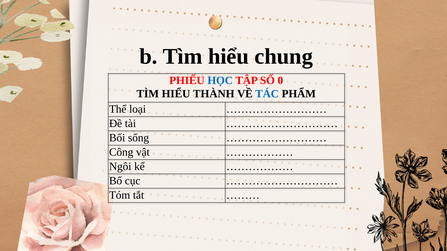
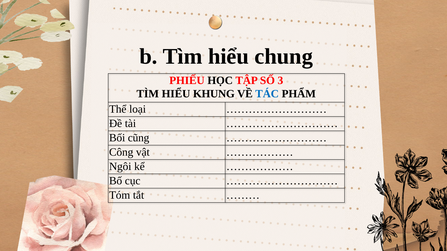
HỌC colour: blue -> black (220, 81)
0: 0 -> 3 (280, 81)
THÀNH: THÀNH -> KHUNG (214, 94)
sống: sống -> cũng (139, 138)
